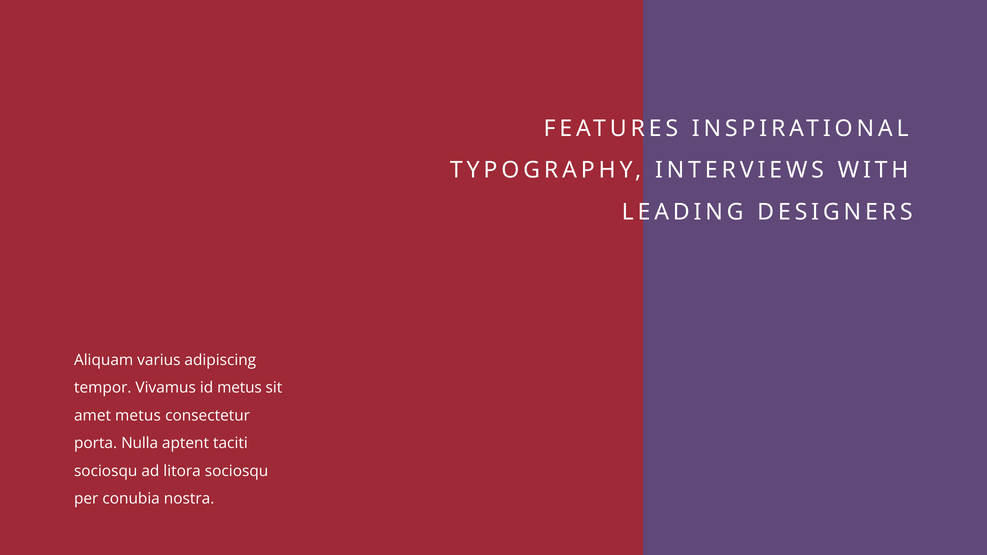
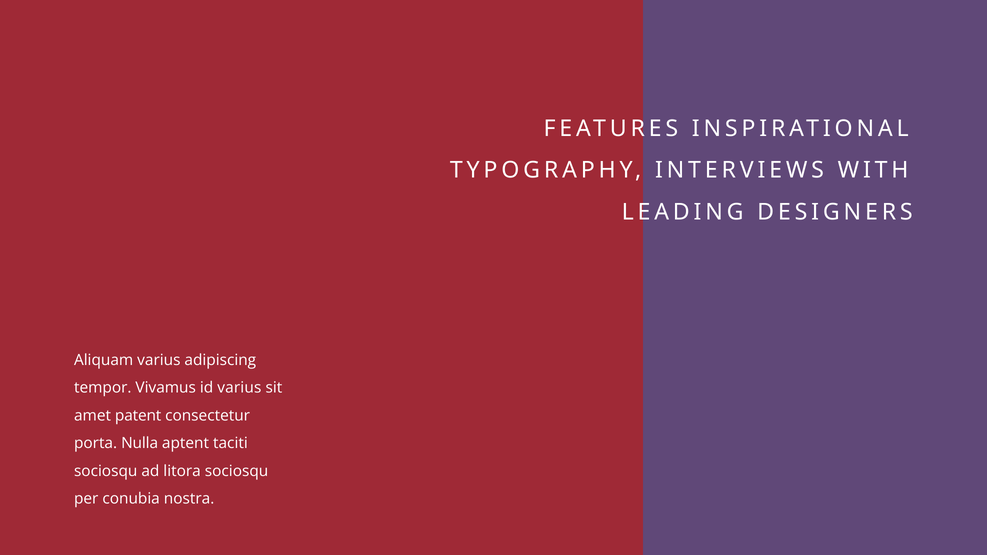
id metus: metus -> varius (239, 388)
amet metus: metus -> patent (138, 416)
